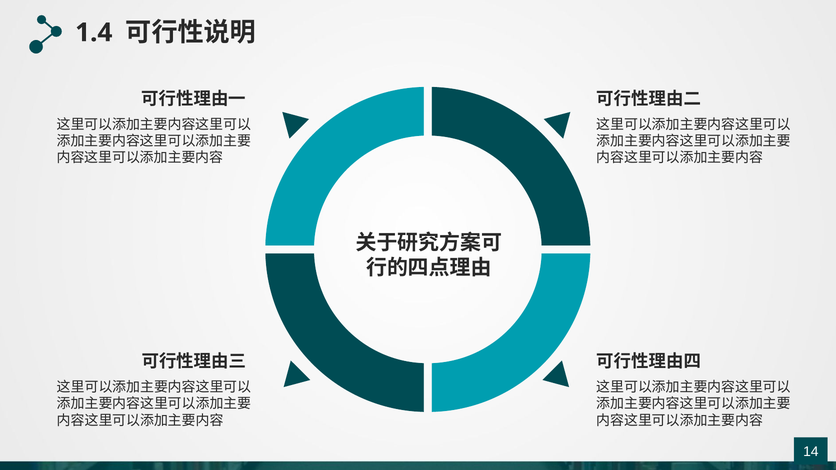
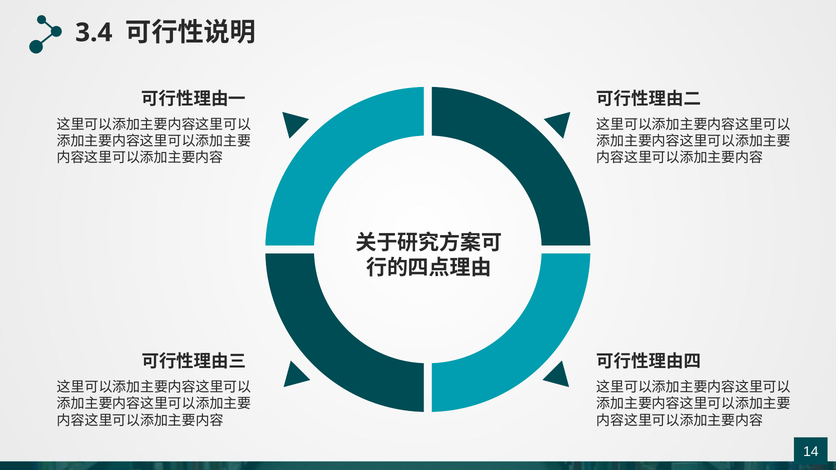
1.4: 1.4 -> 3.4 (94, 33)
